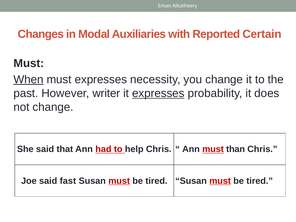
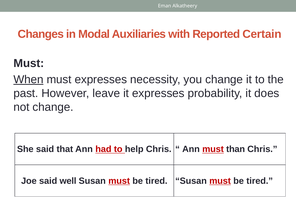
writer: writer -> leave (106, 93)
expresses underline: present -> none (158, 93)
fast: fast -> well (68, 181)
